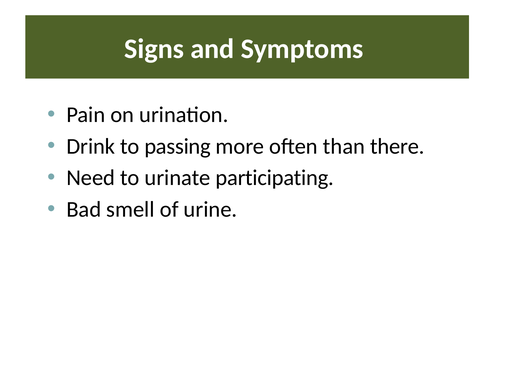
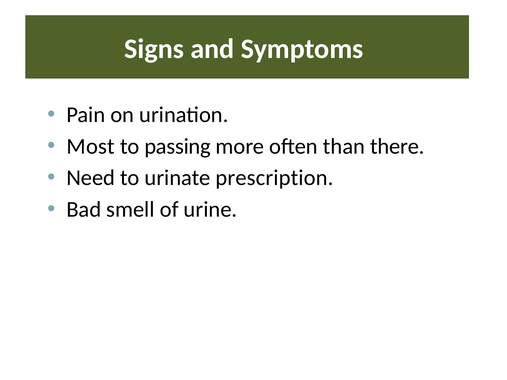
Drink: Drink -> Most (91, 146)
participating: participating -> prescription (274, 178)
